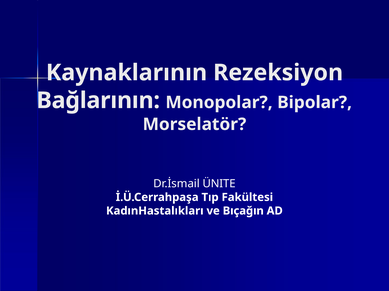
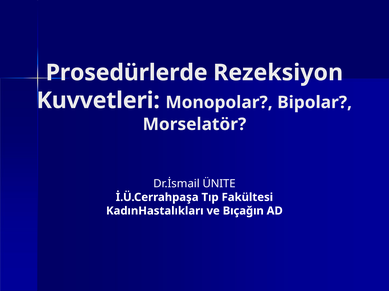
Kaynaklarının: Kaynaklarının -> Prosedürlerde (127, 73)
Bağlarının: Bağlarının -> Kuvvetleri (98, 101)
